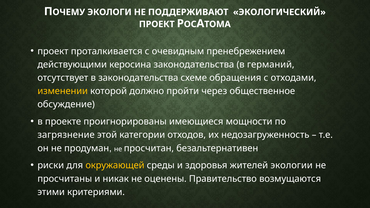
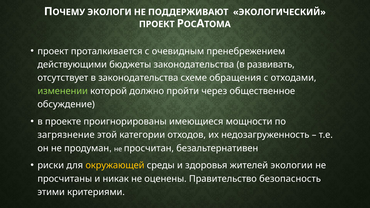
керосина: керосина -> бюджеты (130, 65)
германий: германий -> развивать (271, 65)
изменении colour: yellow -> light green (63, 91)
возмущаются: возмущаются -> безопасность (290, 179)
